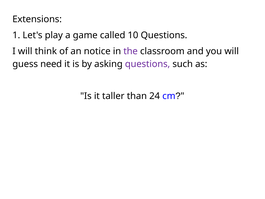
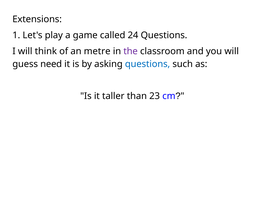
10: 10 -> 24 (133, 35)
notice: notice -> metre (97, 51)
questions colour: purple -> blue (148, 64)
24: 24 -> 23 (155, 96)
